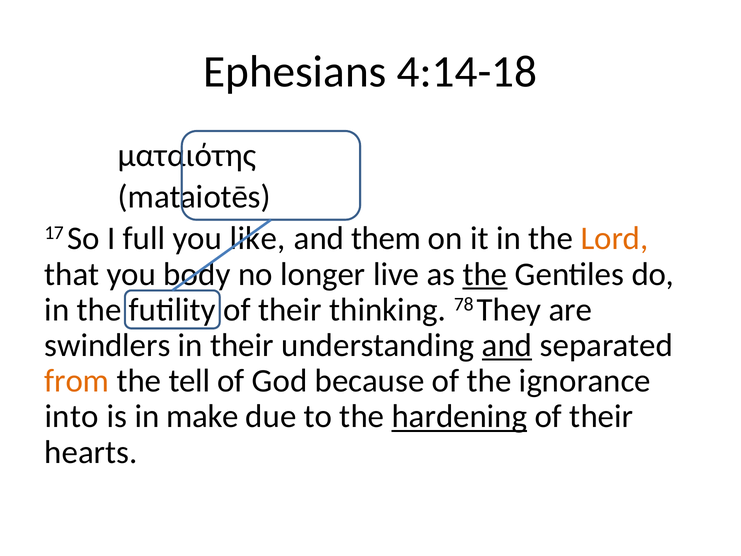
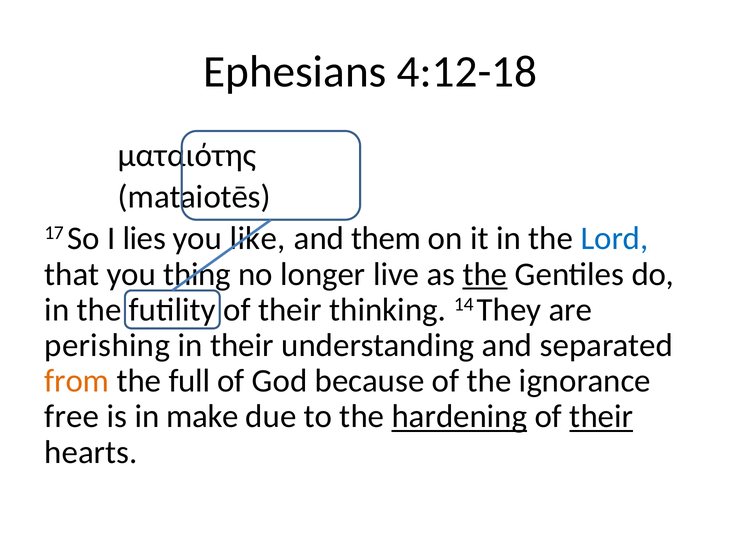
4:14-18: 4:14-18 -> 4:12-18 (467, 72)
full: full -> lies (144, 238)
Lord colour: orange -> blue (614, 238)
body: body -> thing (197, 274)
78: 78 -> 14 (464, 304)
swindlers: swindlers -> perishing (107, 345)
and underline: present -> none (507, 345)
tell: tell -> full (189, 381)
into: into -> free (72, 416)
their underline: none -> present (601, 416)
